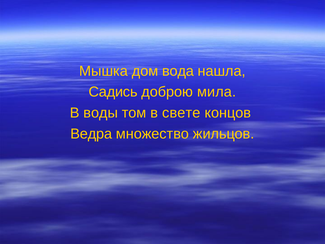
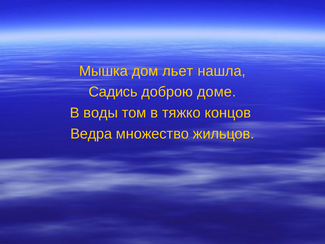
вода: вода -> льет (178, 71)
мила: мила -> доме (217, 92)
свете: свете -> тяжко (181, 113)
